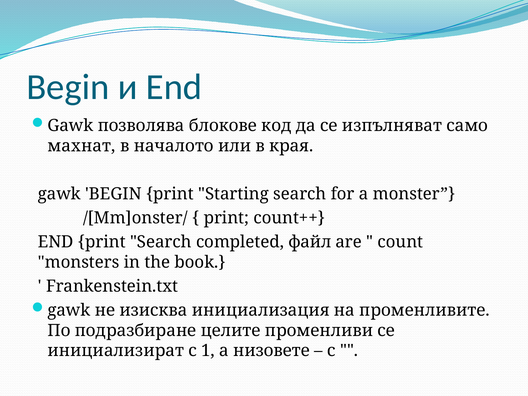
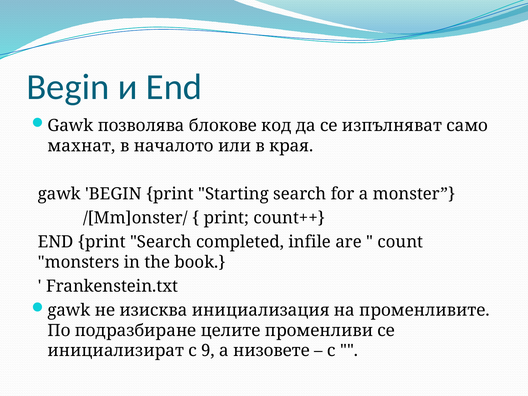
файл: файл -> infile (310, 242)
1: 1 -> 9 (208, 351)
